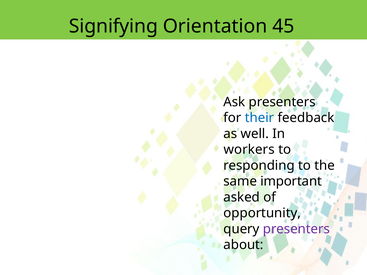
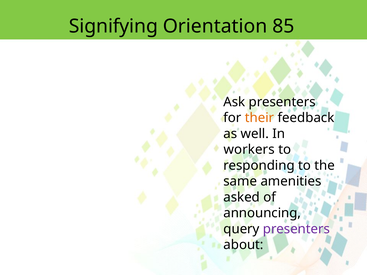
45: 45 -> 85 (284, 26)
their colour: blue -> orange (260, 118)
important: important -> amenities (291, 181)
opportunity: opportunity -> announcing (262, 213)
